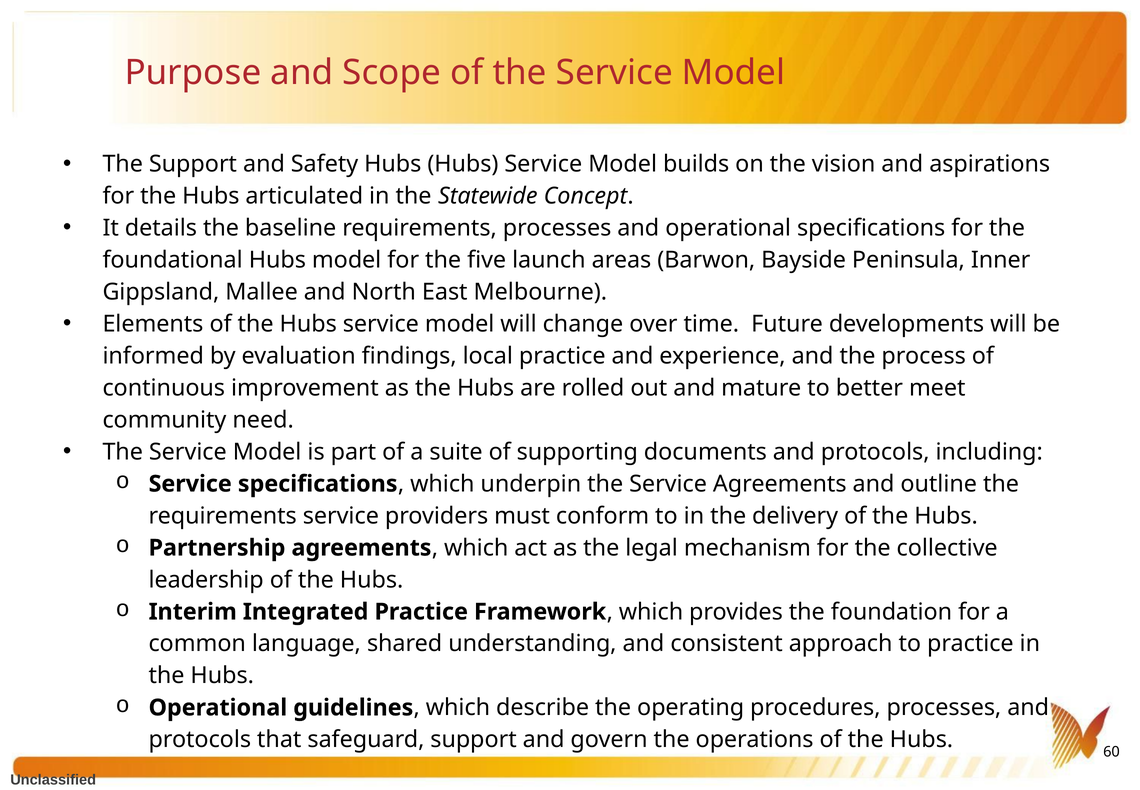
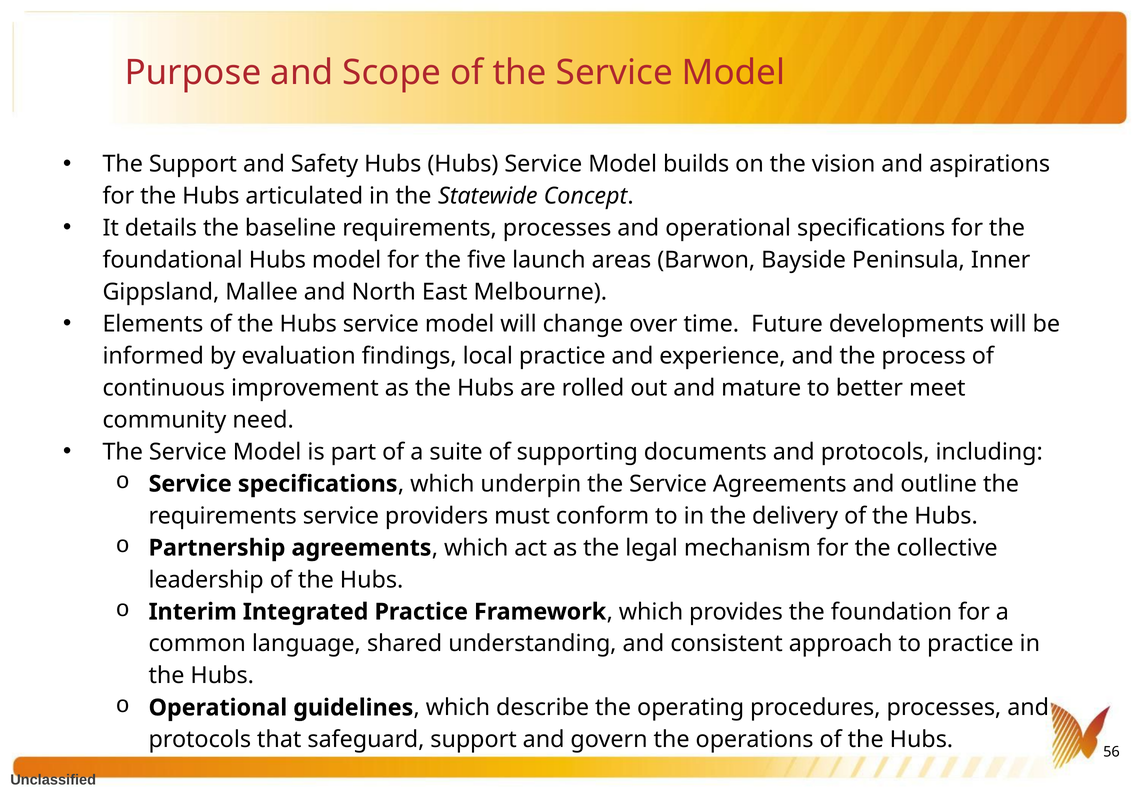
60: 60 -> 56 (1112, 751)
